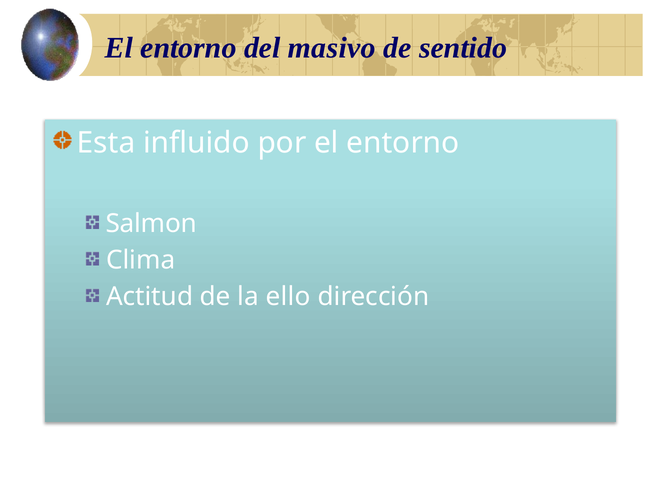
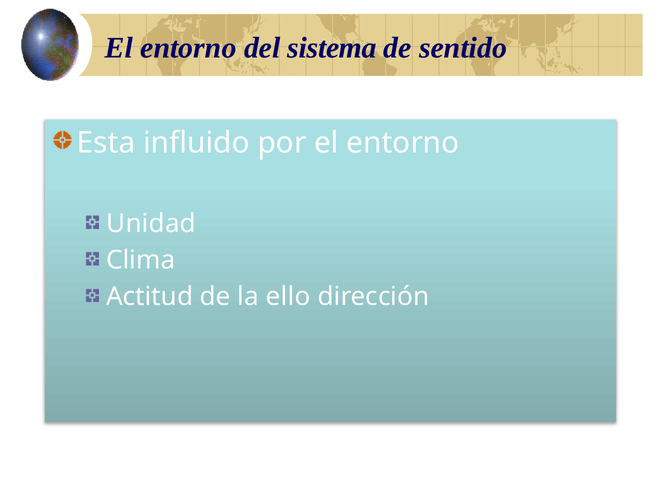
masivo: masivo -> sistema (332, 48)
Salmon: Salmon -> Unidad (151, 223)
